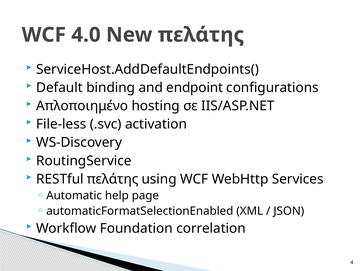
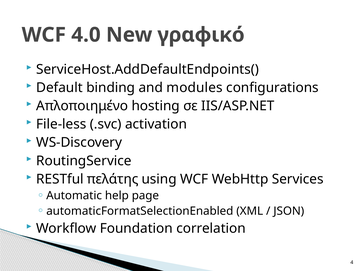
New πελάτης: πελάτης -> γραφικό (201, 35)
endpoint: endpoint -> modules (195, 88)
